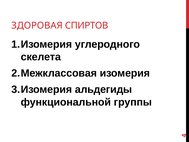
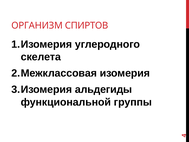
ЗДОРОВАЯ: ЗДОРОВАЯ -> ОРГАНИЗМ (37, 26)
